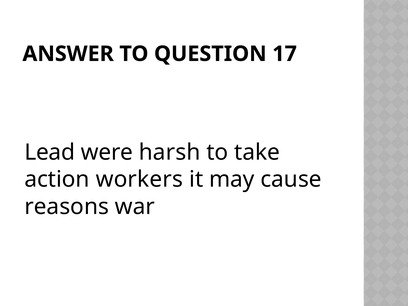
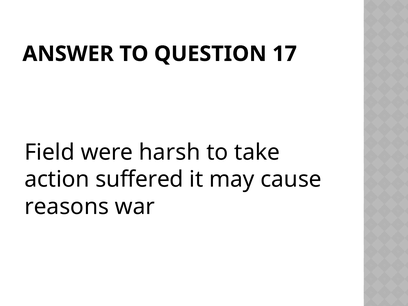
Lead: Lead -> Field (50, 152)
workers: workers -> suffered (140, 179)
